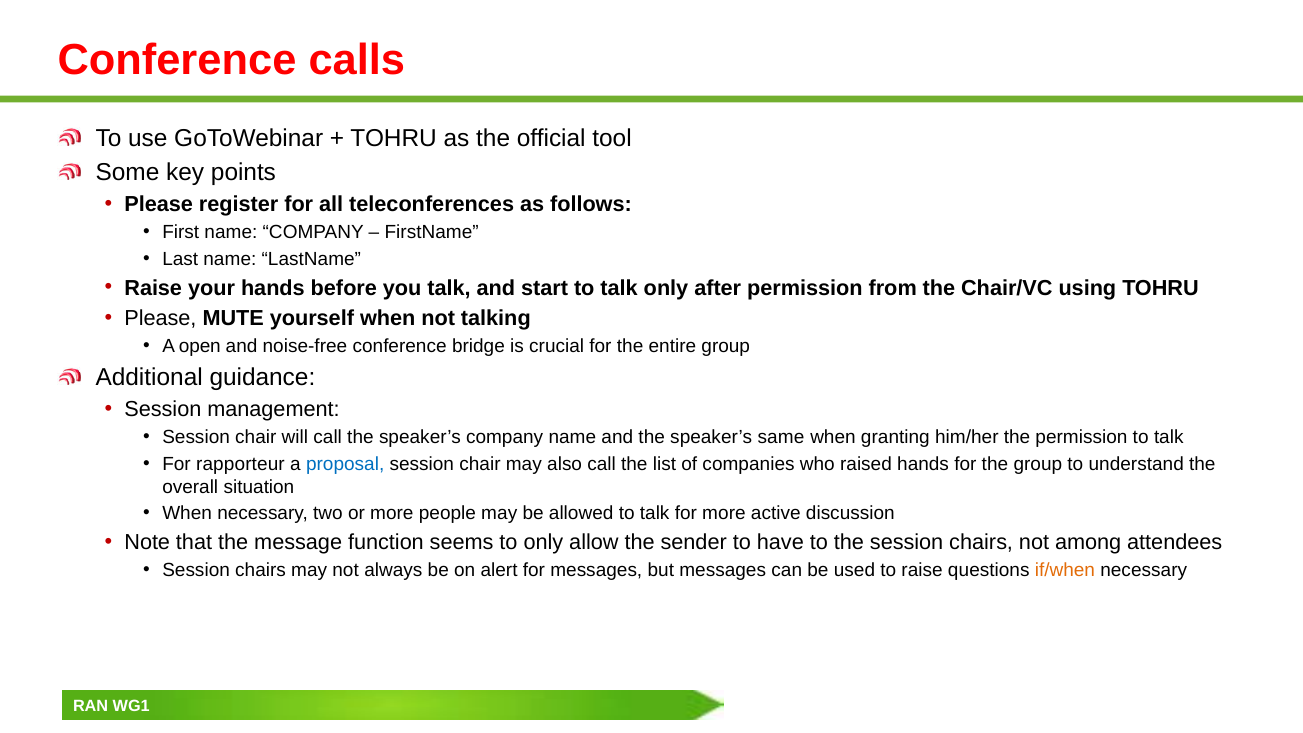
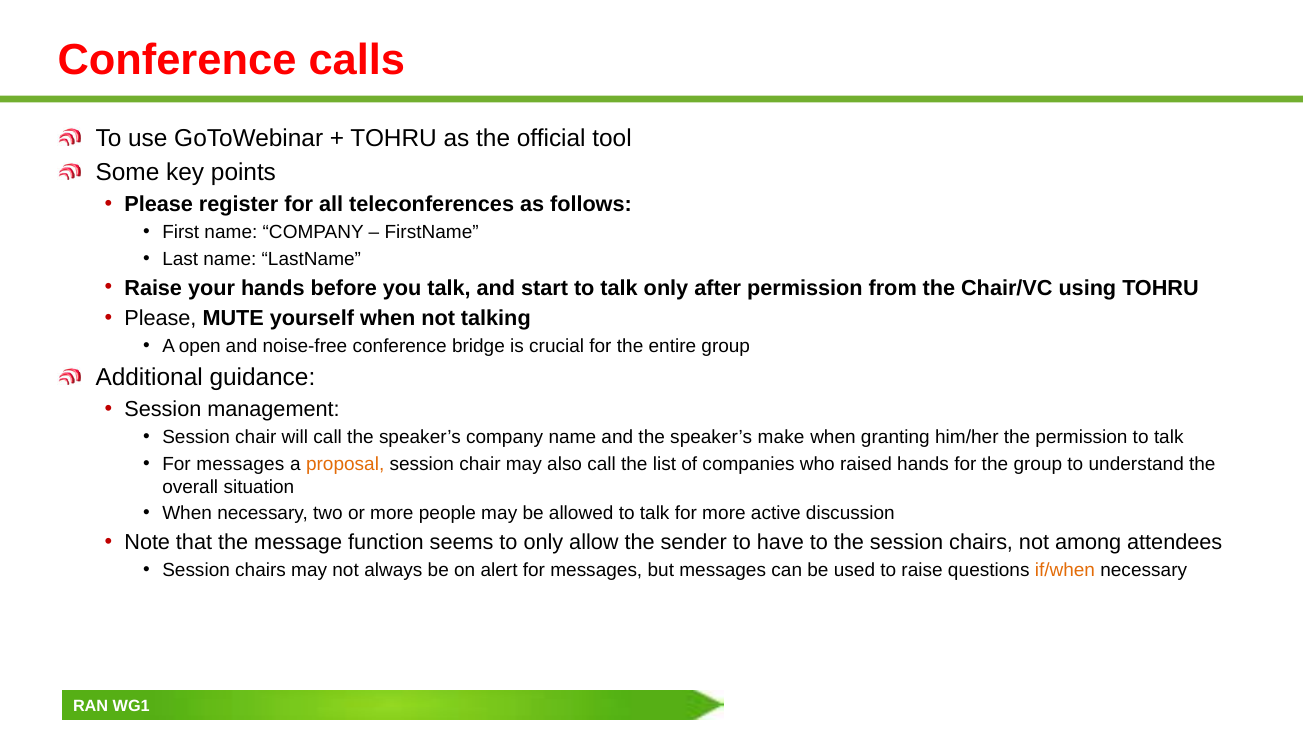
same: same -> make (781, 438)
rapporteur: rapporteur -> messages (240, 464)
proposal colour: blue -> orange (345, 464)
